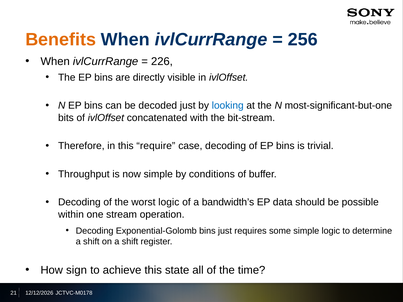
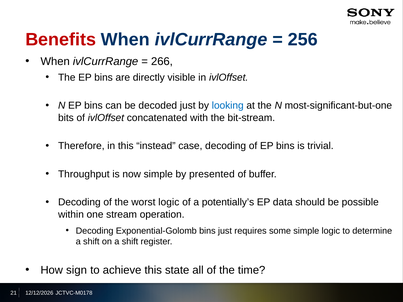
Benefits colour: orange -> red (61, 40)
226: 226 -> 266 (162, 61)
require: require -> instead (156, 146)
conditions: conditions -> presented (212, 174)
bandwidth’s: bandwidth’s -> potentially’s (228, 202)
